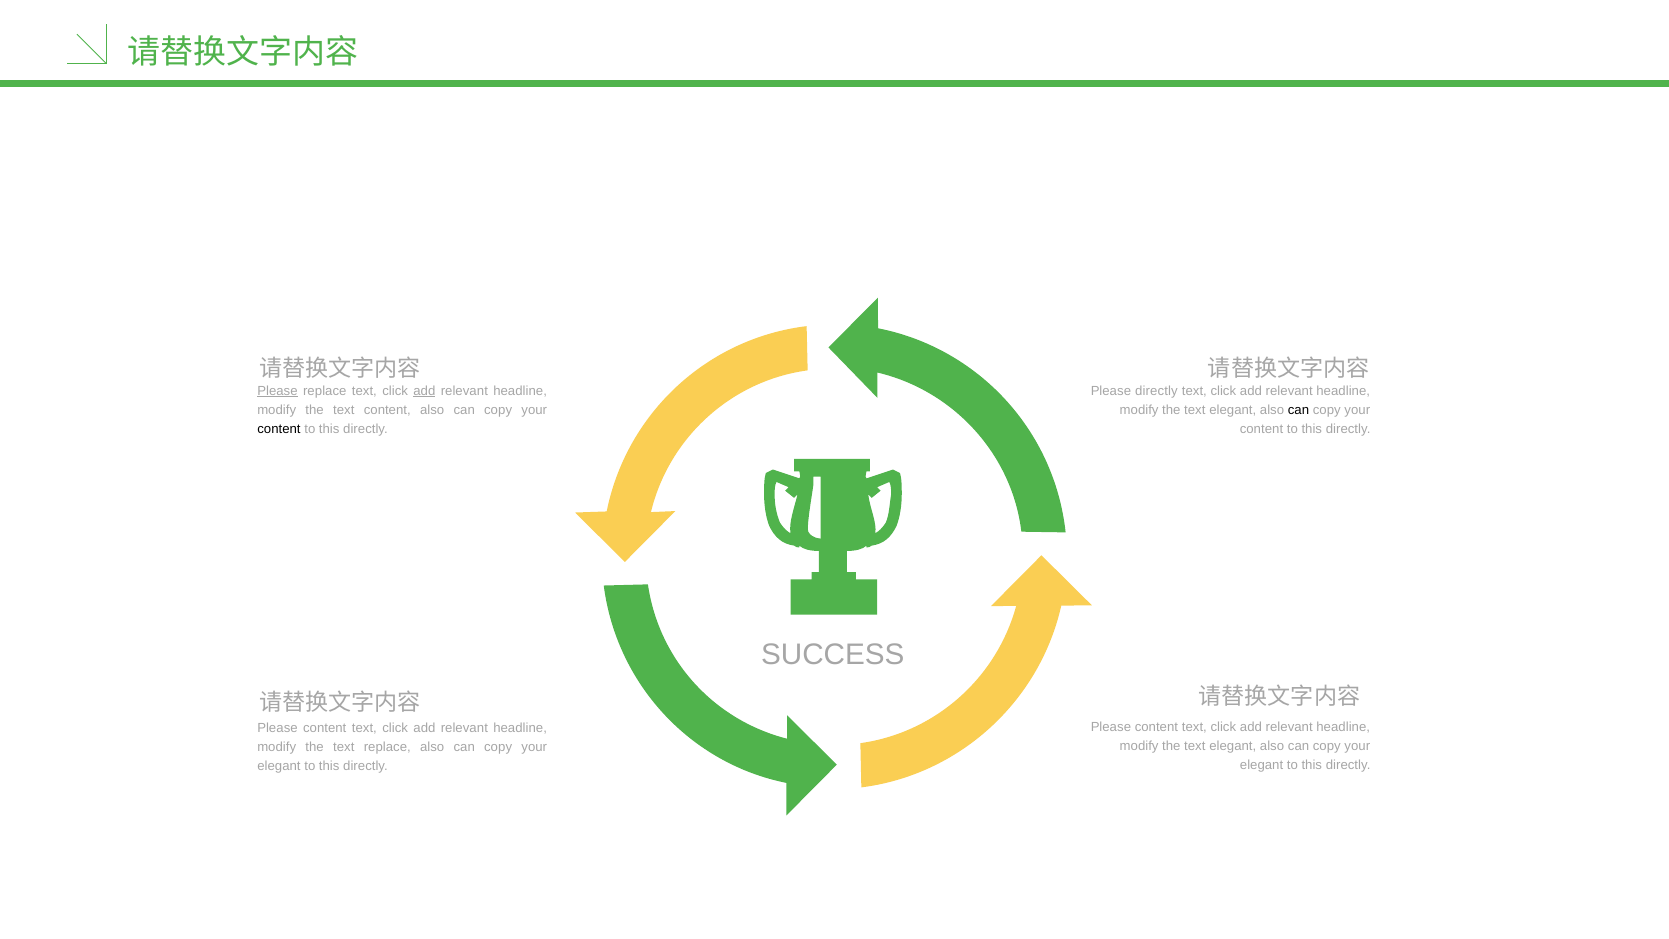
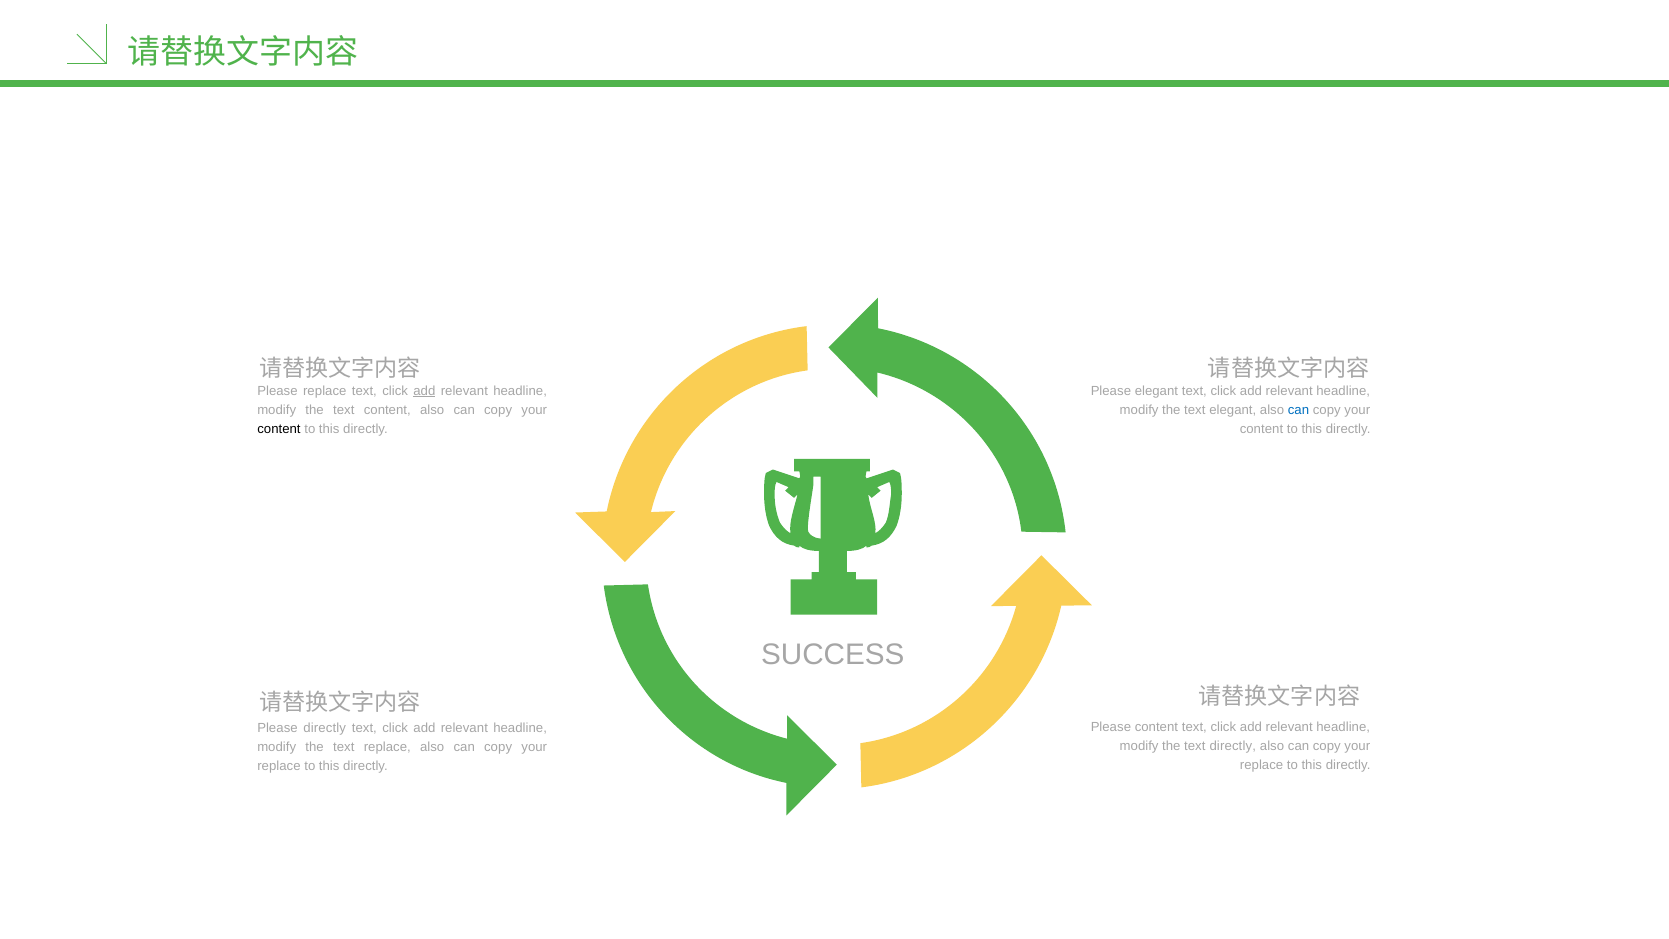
Please underline: present -> none (277, 391)
Please directly: directly -> elegant (1156, 391)
can colour: black -> blue (1298, 410)
content: content -> directly (325, 728)
elegant: elegant -> directly (1233, 746)
elegant: elegant -> replace (1262, 765)
elegant: elegant -> replace (279, 766)
